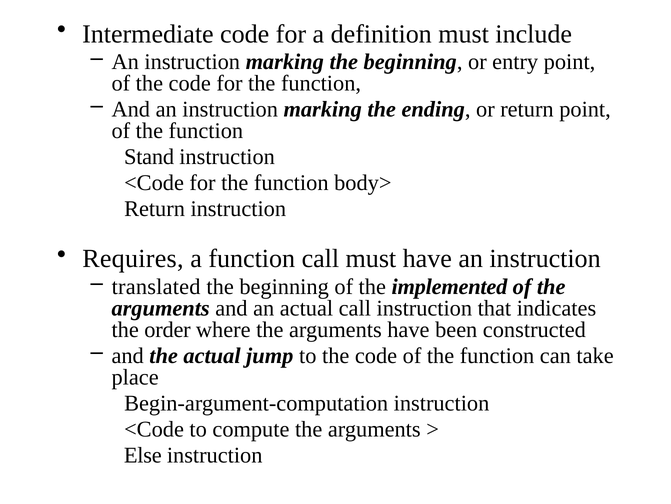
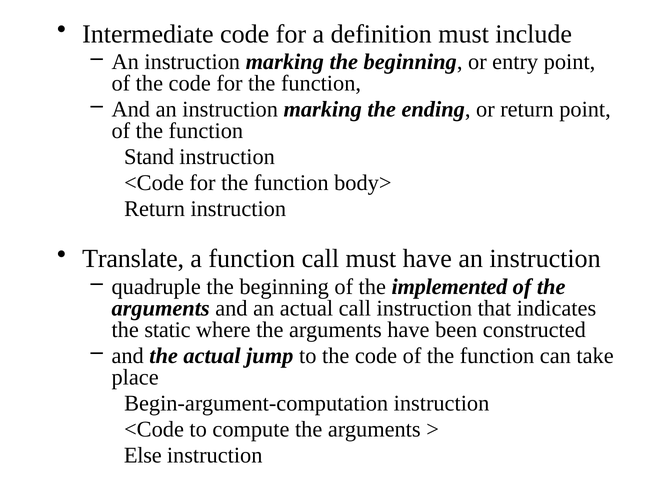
Requires: Requires -> Translate (133, 258)
translated: translated -> quadruple (156, 286)
order: order -> static (167, 329)
